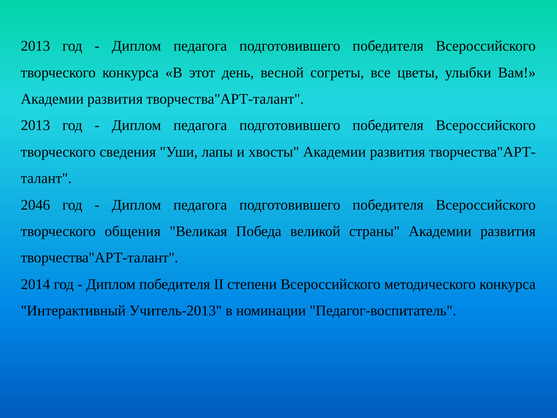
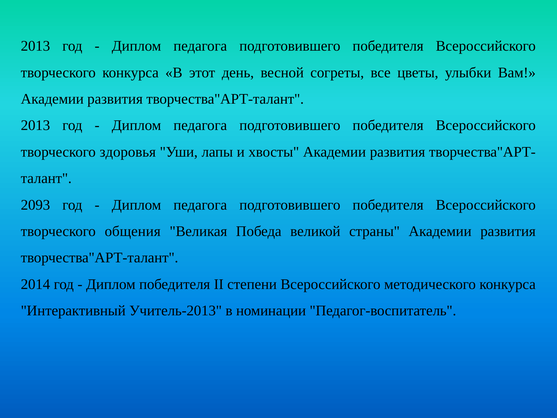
сведения: сведения -> здоровья (128, 152)
2046: 2046 -> 2093 (35, 205)
